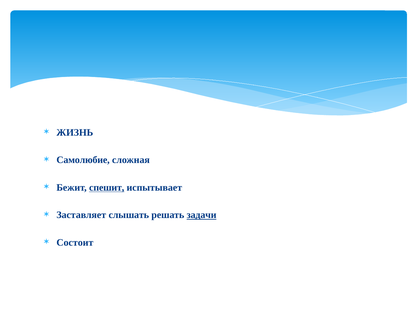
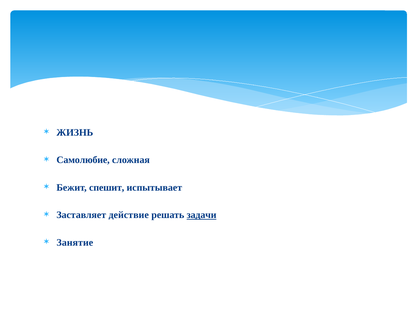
спешит underline: present -> none (107, 187)
слышать: слышать -> действие (129, 215)
Состоит: Состоит -> Занятие (75, 242)
